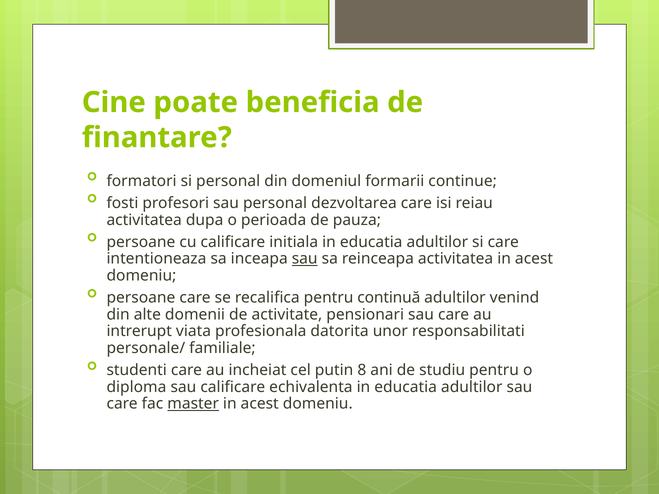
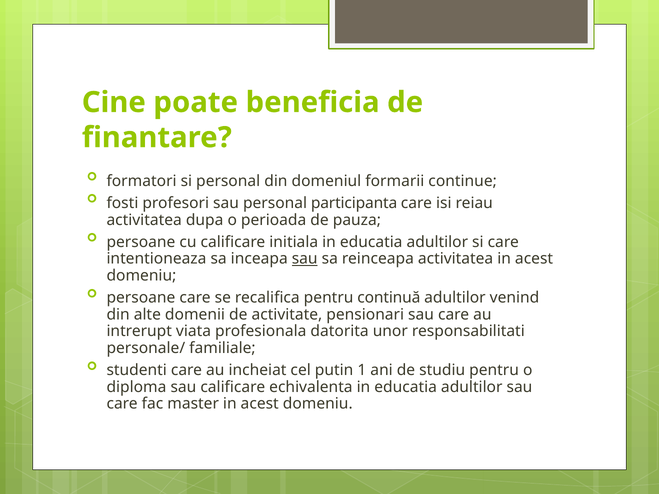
dezvoltarea: dezvoltarea -> participanta (354, 203)
8: 8 -> 1 (362, 370)
master underline: present -> none (193, 404)
